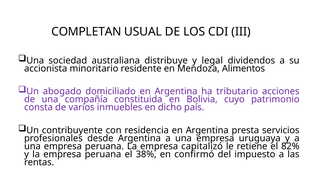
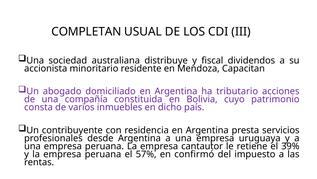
legal: legal -> fiscal (212, 60)
Alimentos: Alimentos -> Capacitan (243, 68)
capitalizó: capitalizó -> cantautor (202, 146)
82%: 82% -> 39% (290, 146)
38%: 38% -> 57% (146, 154)
